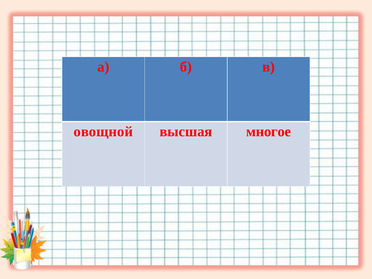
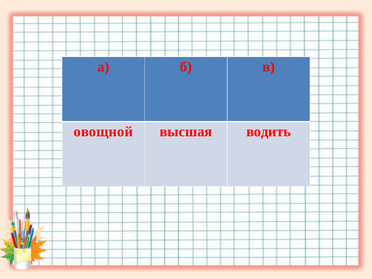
многое: многое -> водить (269, 132)
